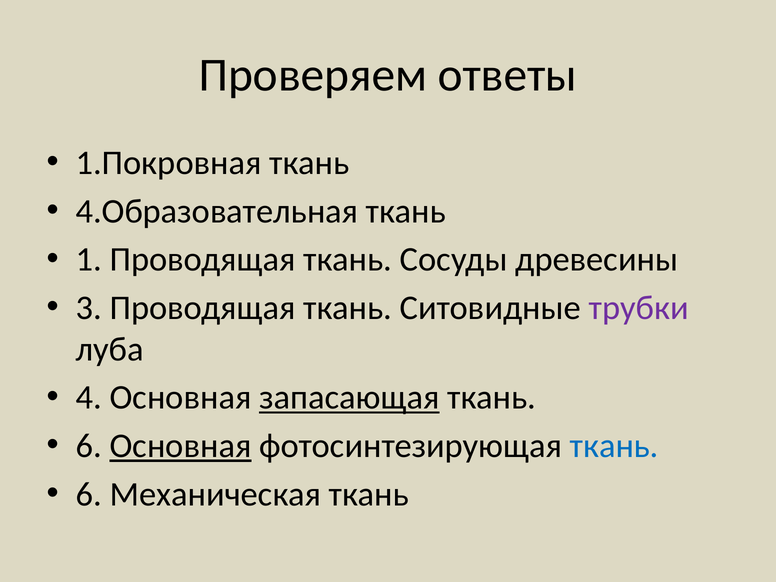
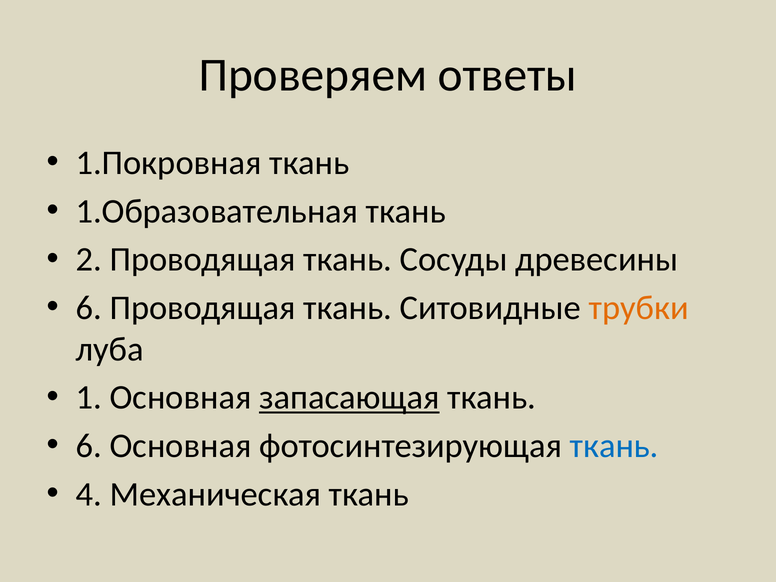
4.Образовательная: 4.Образовательная -> 1.Образовательная (217, 211)
1: 1 -> 2 (89, 259)
3: 3 -> 6 (89, 308)
трубки colour: purple -> orange (639, 308)
4: 4 -> 1 (89, 398)
Основная underline: present -> none (181, 446)
6: 6 -> 4 (89, 494)
